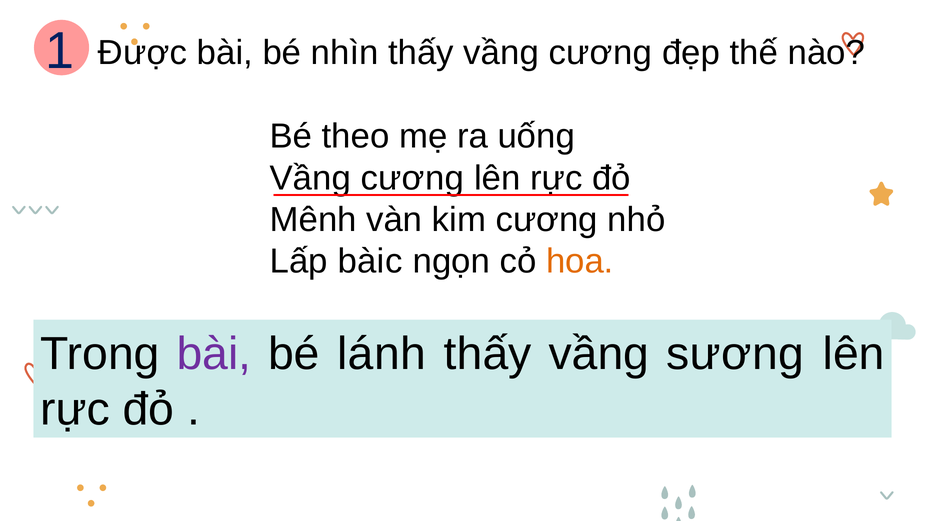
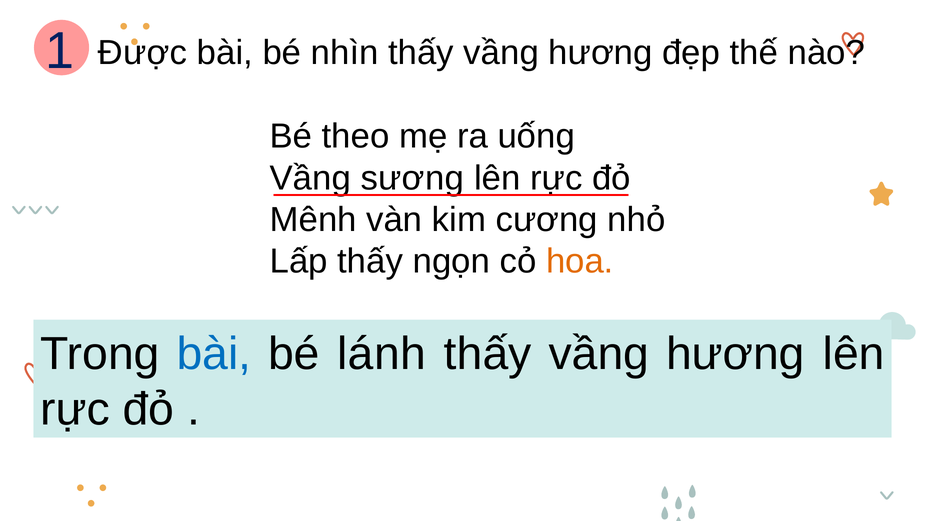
nhìn thấy vầng cương: cương -> hương (600, 53)
cương: cương -> sương (412, 178)
Lấp bàic: bàic -> thấy (370, 262)
bài colour: purple -> blue (214, 354)
sương: sương -> hương (735, 354)
